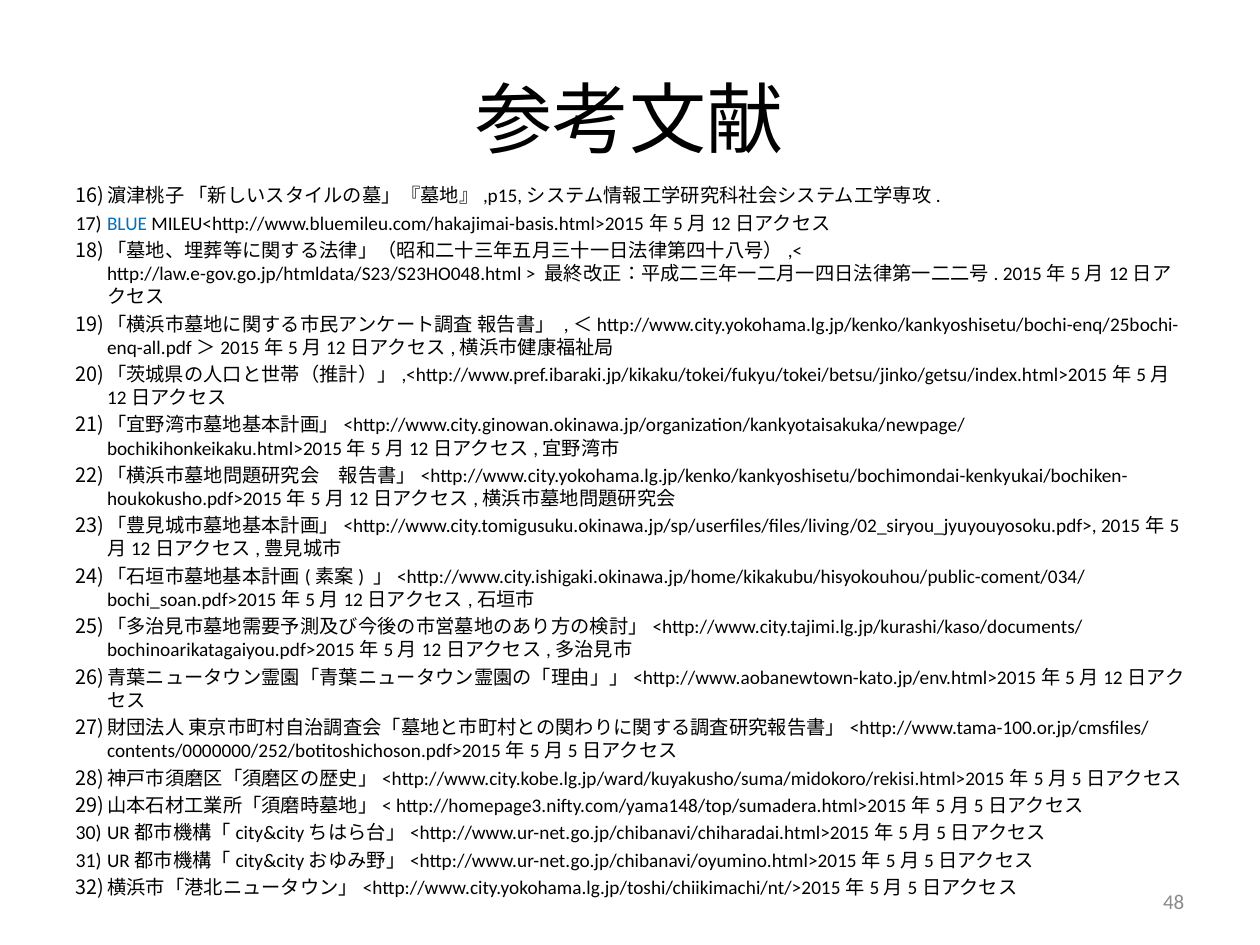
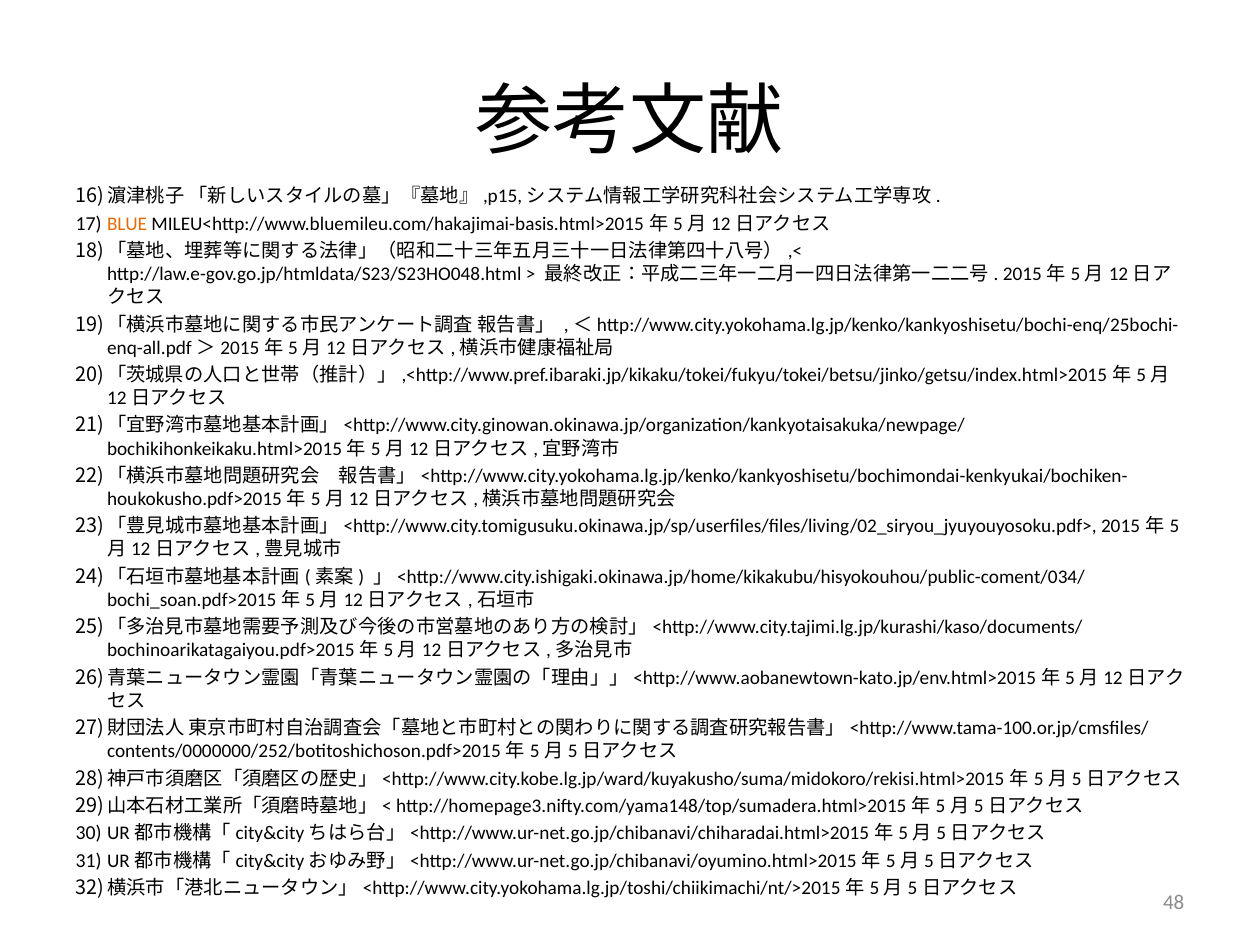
BLUE colour: blue -> orange (127, 224)
